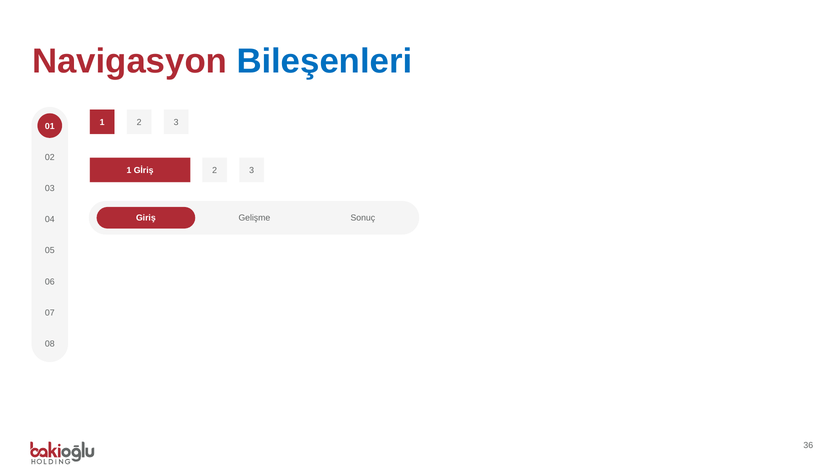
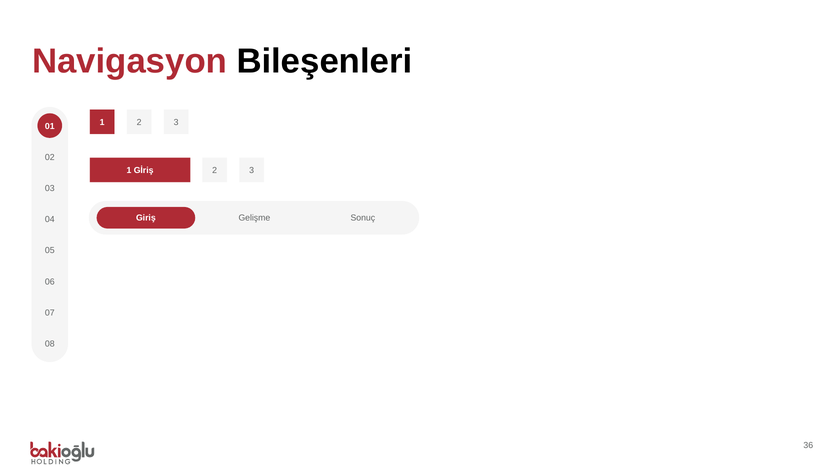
Bileşenleri colour: blue -> black (324, 62)
